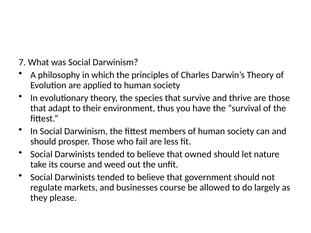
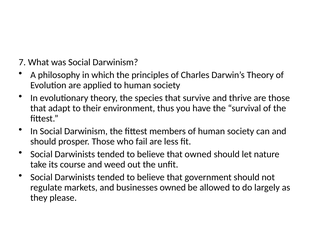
businesses course: course -> owned (173, 188)
